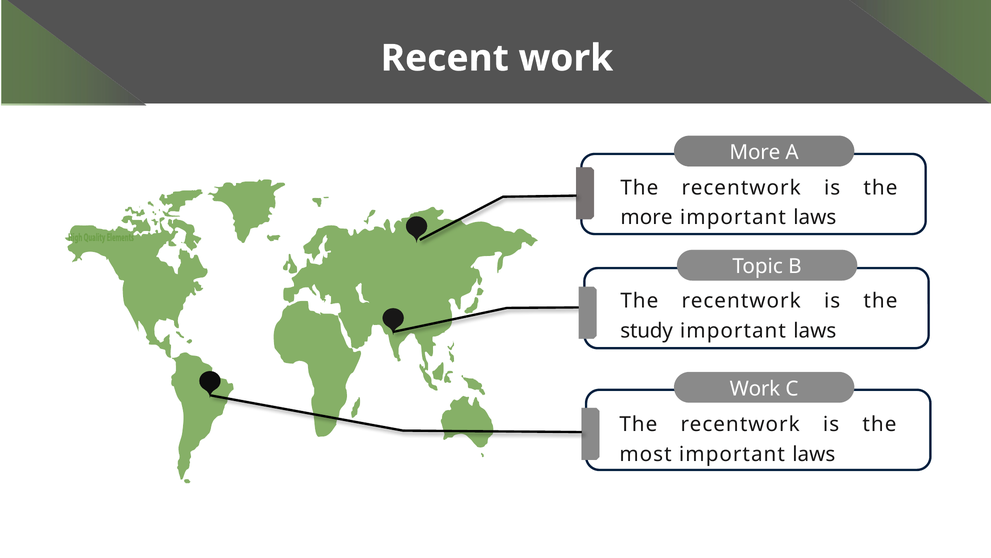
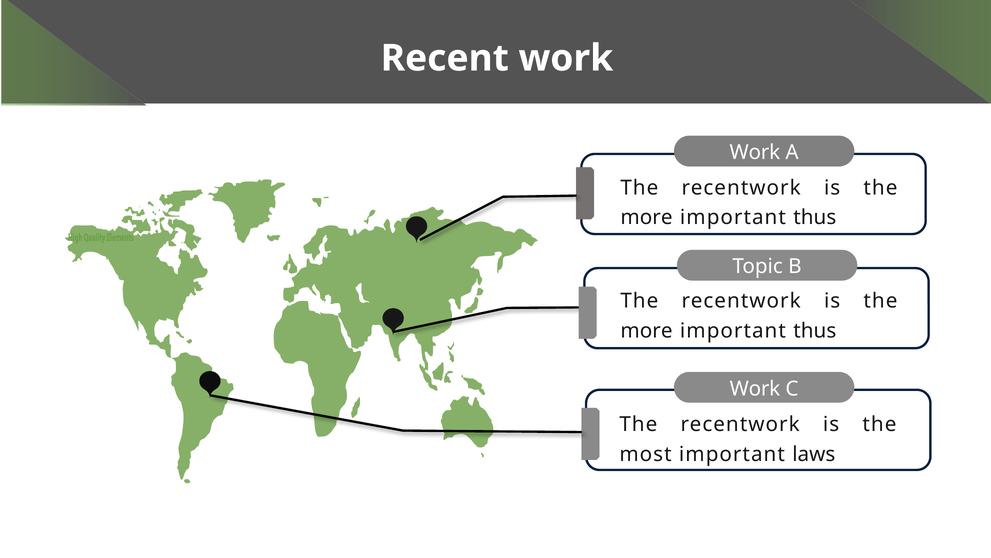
More: More -> Work (755, 152)
laws: laws -> thus (815, 217)
study: study -> more (646, 331)
laws: laws -> thus (815, 331)
